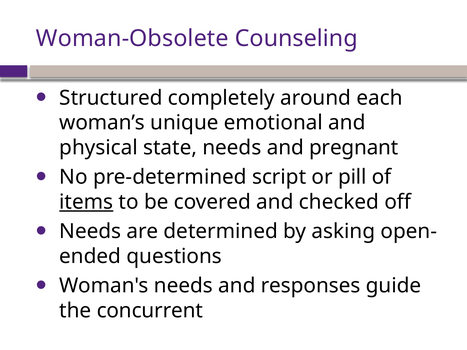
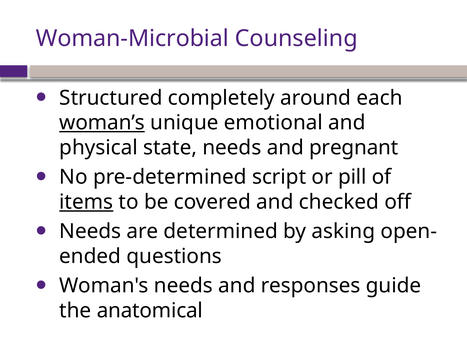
Woman-Obsolete: Woman-Obsolete -> Woman-Microbial (132, 39)
woman’s underline: none -> present (102, 123)
concurrent: concurrent -> anatomical (150, 311)
